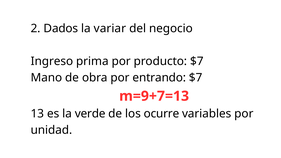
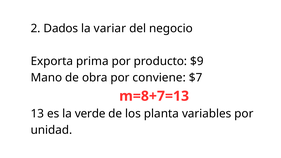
Ingreso: Ingreso -> Exporta (52, 61)
producto $7: $7 -> $9 (197, 61)
entrando: entrando -> conviene (159, 78)
m=9+7=13: m=9+7=13 -> m=8+7=13 (154, 96)
ocurre: ocurre -> planta (161, 114)
